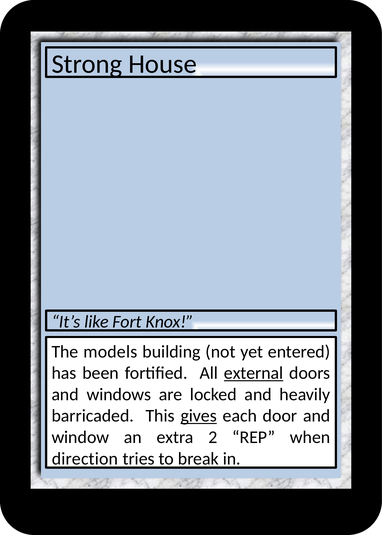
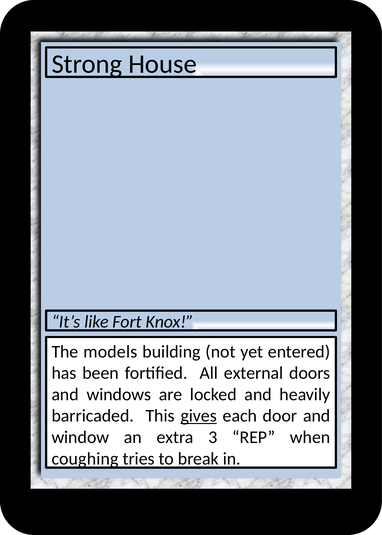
external underline: present -> none (254, 373)
2: 2 -> 3 (213, 437)
direction: direction -> coughing (85, 458)
